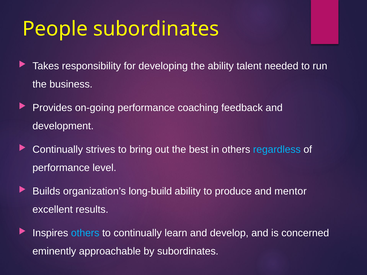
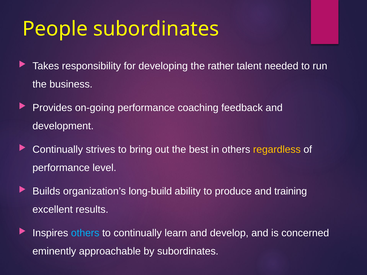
the ability: ability -> rather (221, 66)
regardless colour: light blue -> yellow (277, 150)
mentor: mentor -> training (291, 191)
